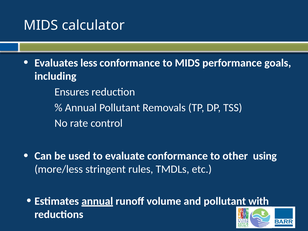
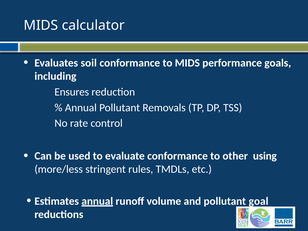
less: less -> soil (89, 63)
with: with -> goal (259, 201)
